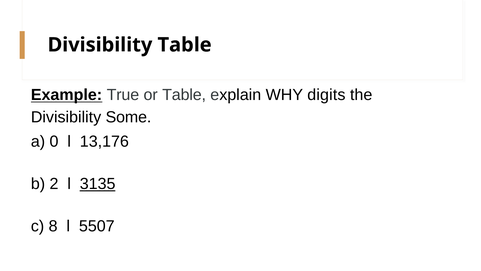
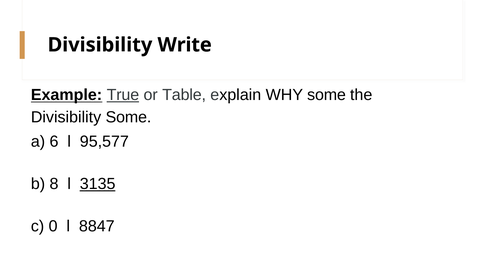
Divisibility Table: Table -> Write (185, 45)
True underline: none -> present (123, 95)
WHY digits: digits -> some (327, 95)
0: 0 -> 6 (54, 141)
13,176: 13,176 -> 95,577 (104, 141)
2: 2 -> 8 (54, 184)
8: 8 -> 0 (53, 226)
5507: 5507 -> 8847 (97, 226)
